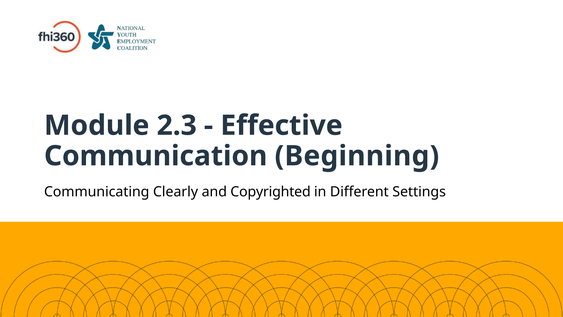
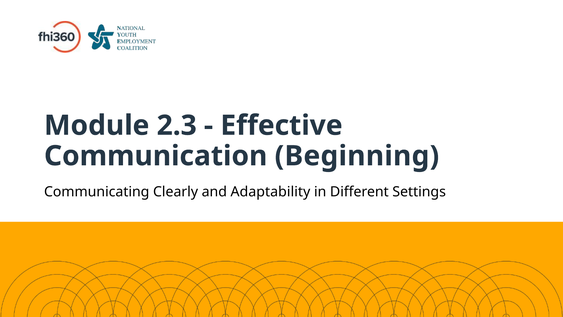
Copyrighted: Copyrighted -> Adaptability (270, 192)
